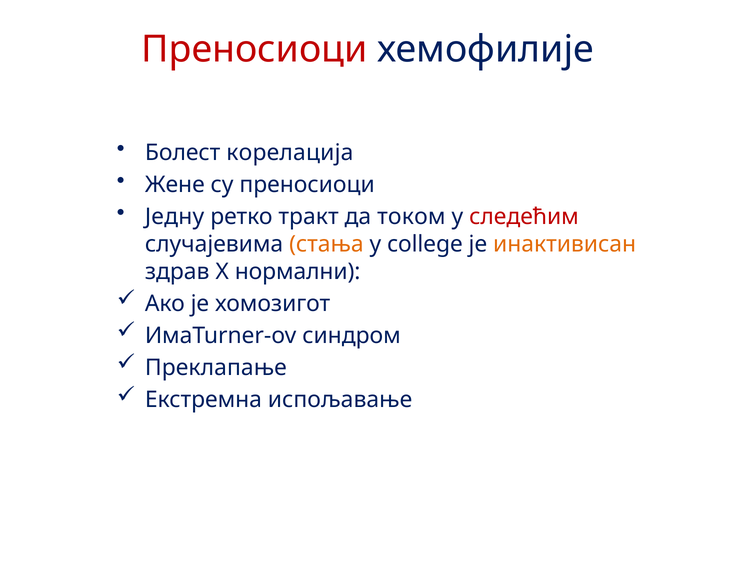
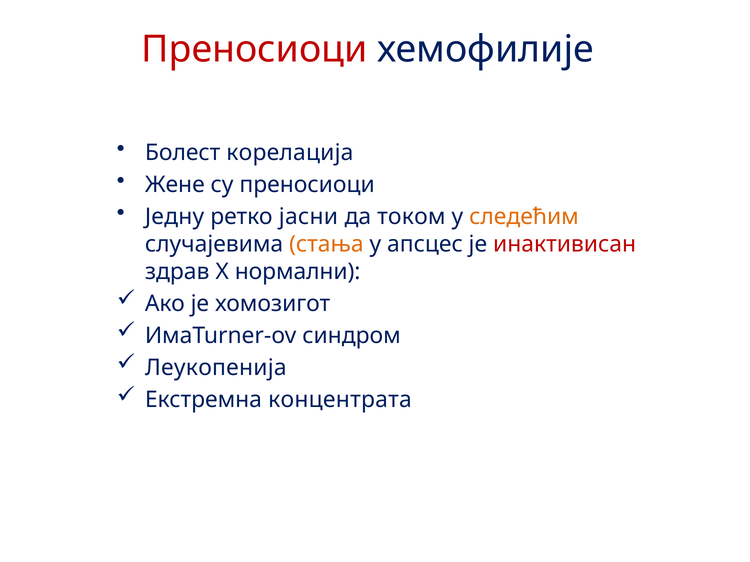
тракт: тракт -> јасни (308, 217)
следећим colour: red -> orange (524, 217)
college: college -> апсцес (425, 244)
инактивисан colour: orange -> red (565, 244)
Преклапање: Преклапање -> Леукопенија (216, 368)
испољавање: испољавање -> концентрата (340, 400)
